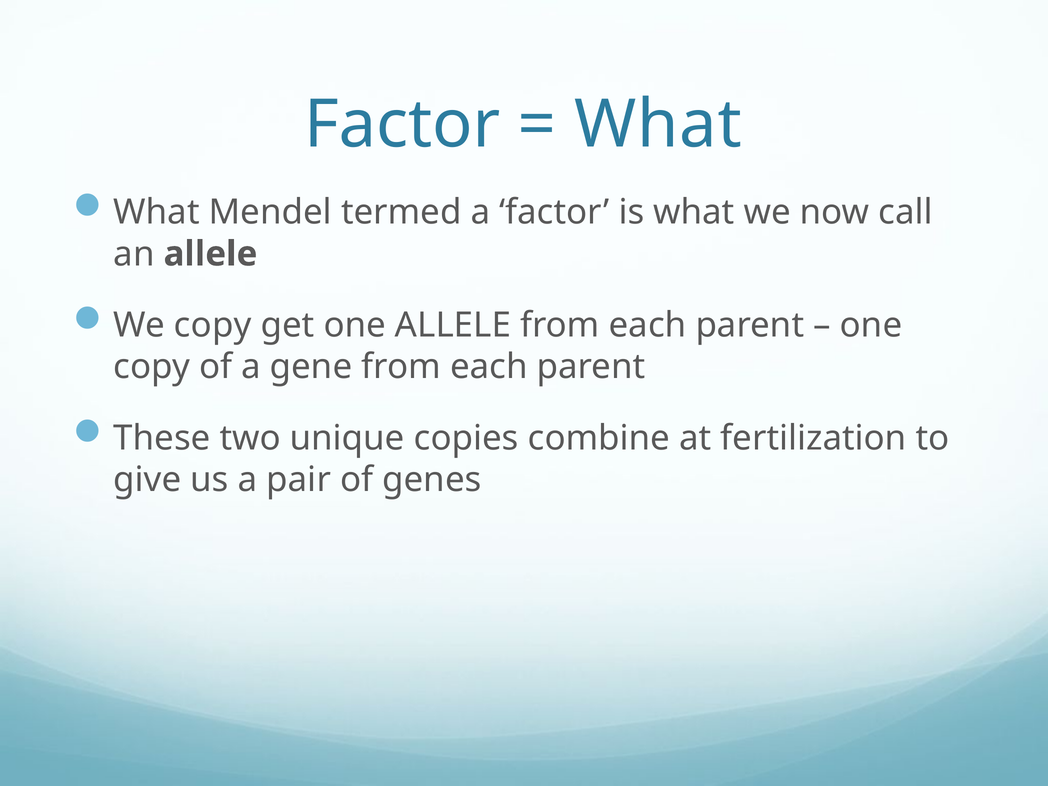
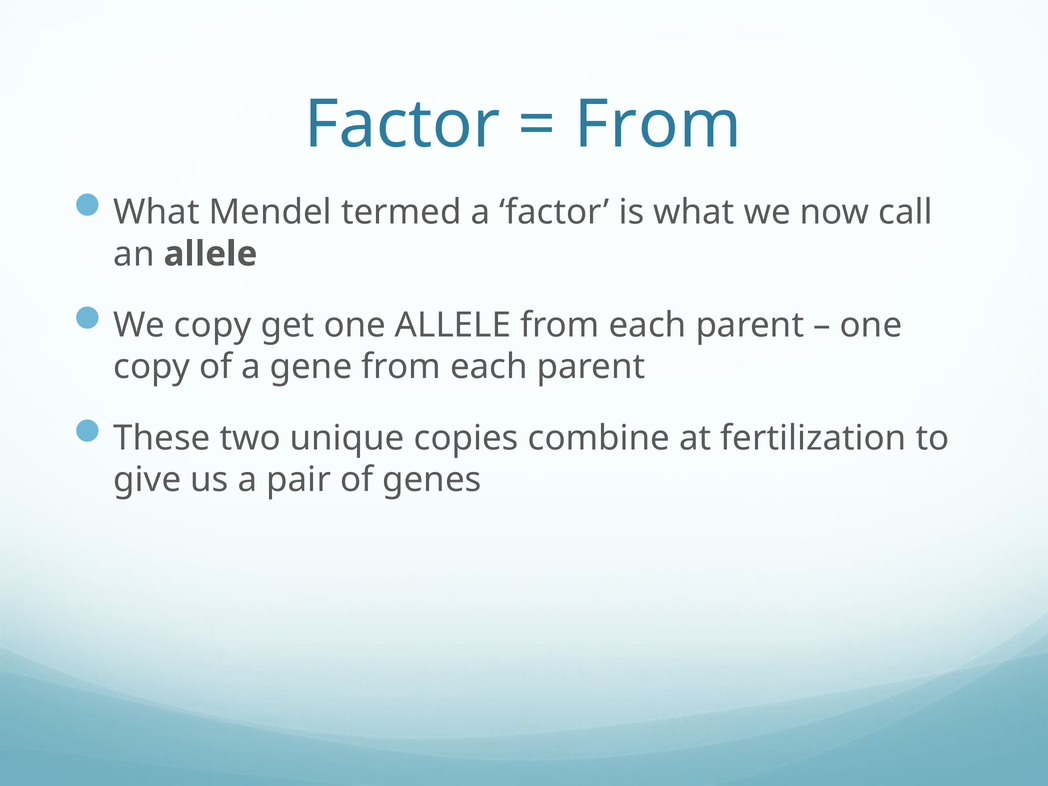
What: What -> From (658, 125)
